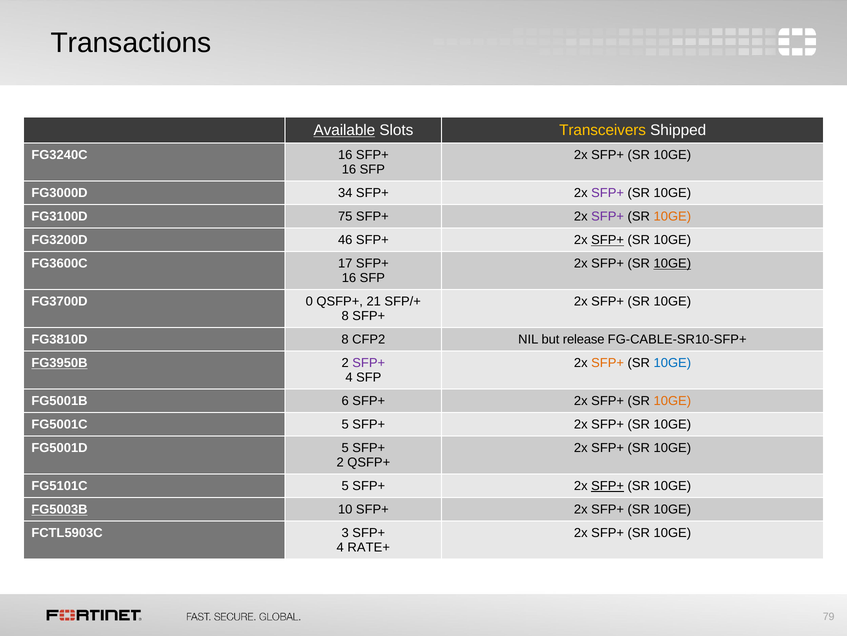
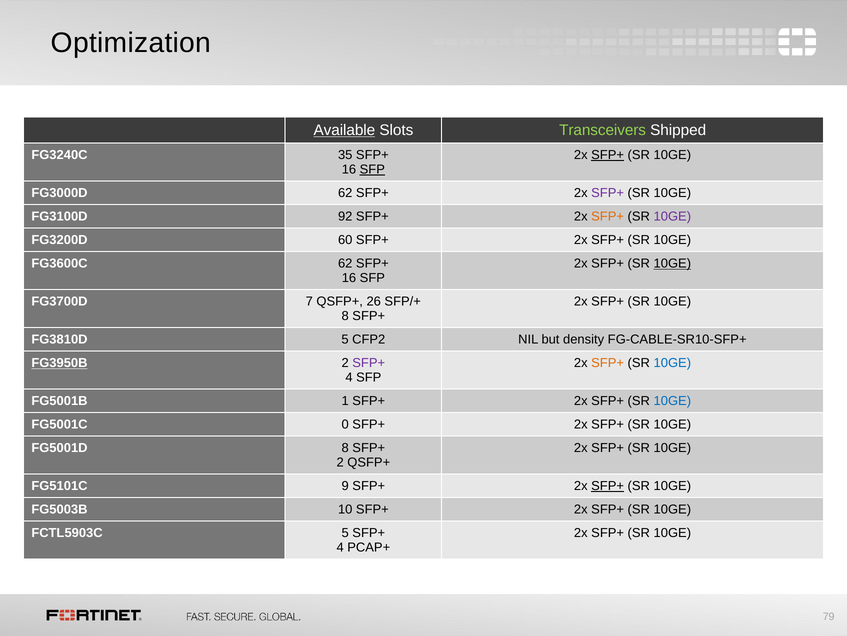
Transactions: Transactions -> Optimization (131, 43)
Transceivers colour: yellow -> light green (603, 130)
FG3240C 16: 16 -> 35 (345, 155)
SFP+ underline: none -> present (608, 155)
SFP underline: none -> present (372, 169)
FG3000D 34: 34 -> 62 (345, 193)
75: 75 -> 92 (345, 216)
SFP+ colour: purple -> orange (608, 216)
10GE colour: orange -> purple (672, 216)
46: 46 -> 60 (345, 240)
SFP+ underline: present -> none (608, 240)
FG3600C 17: 17 -> 62 (345, 263)
0: 0 -> 7 (309, 301)
21: 21 -> 26 (374, 301)
FG3810D 8: 8 -> 5 (345, 339)
release: release -> density (584, 339)
6: 6 -> 1 (345, 401)
10GE colour: orange -> blue (672, 401)
FG5001C 5: 5 -> 0 (345, 424)
FG5001D 5: 5 -> 8 (345, 448)
FG5101C 5: 5 -> 9 (345, 485)
FG5003B underline: present -> none (59, 509)
FCTL5903C 3: 3 -> 5 (345, 533)
RATE+: RATE+ -> PCAP+ (369, 547)
